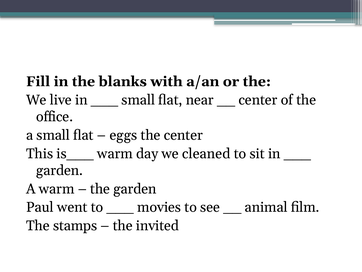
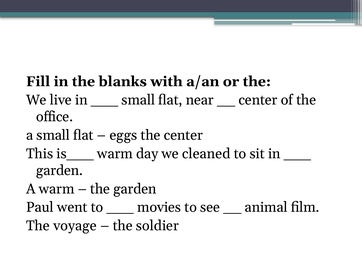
stamps: stamps -> voyage (75, 225)
invited: invited -> soldier (157, 225)
